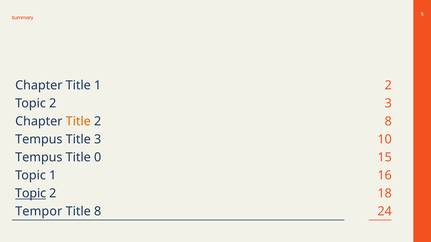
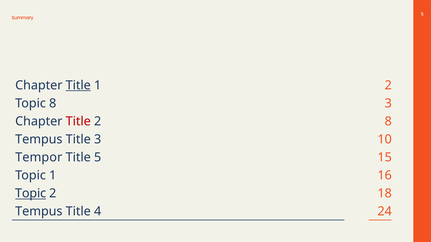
Title underline: none -> present (78, 85)
2: 2 -> 8 (53, 103)
Title colour: orange -> red (78, 122)
Tempus: Tempus -> Tempor (39, 158)
Title 0: 0 -> 5 (98, 158)
Tempor: Tempor -> Tempus (39, 212)
Title 8: 8 -> 4 (98, 212)
